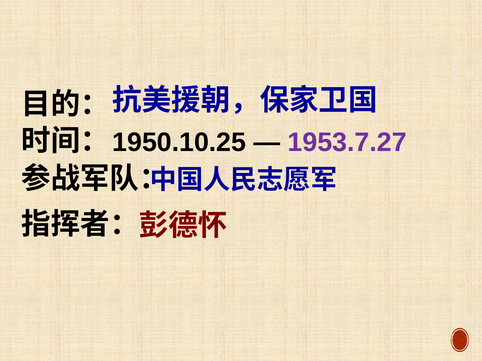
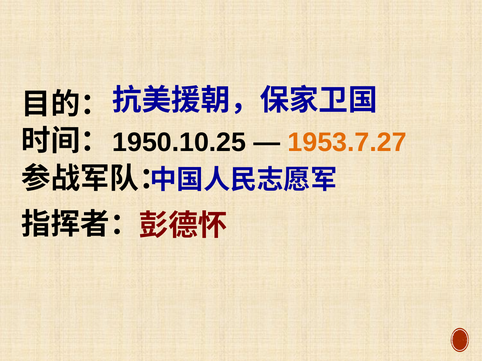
1953.7.27 colour: purple -> orange (347, 142)
